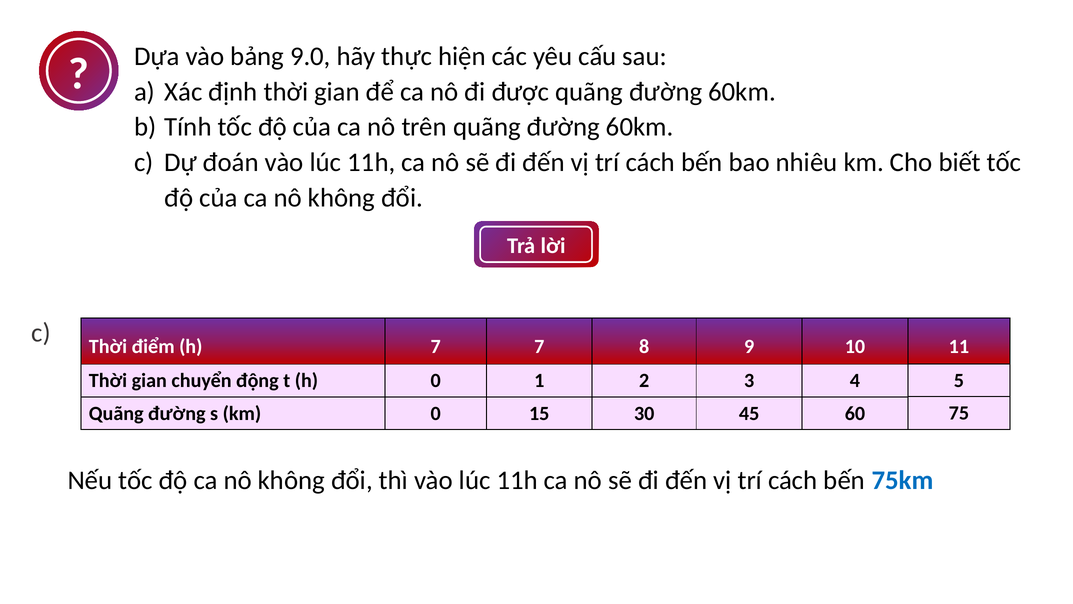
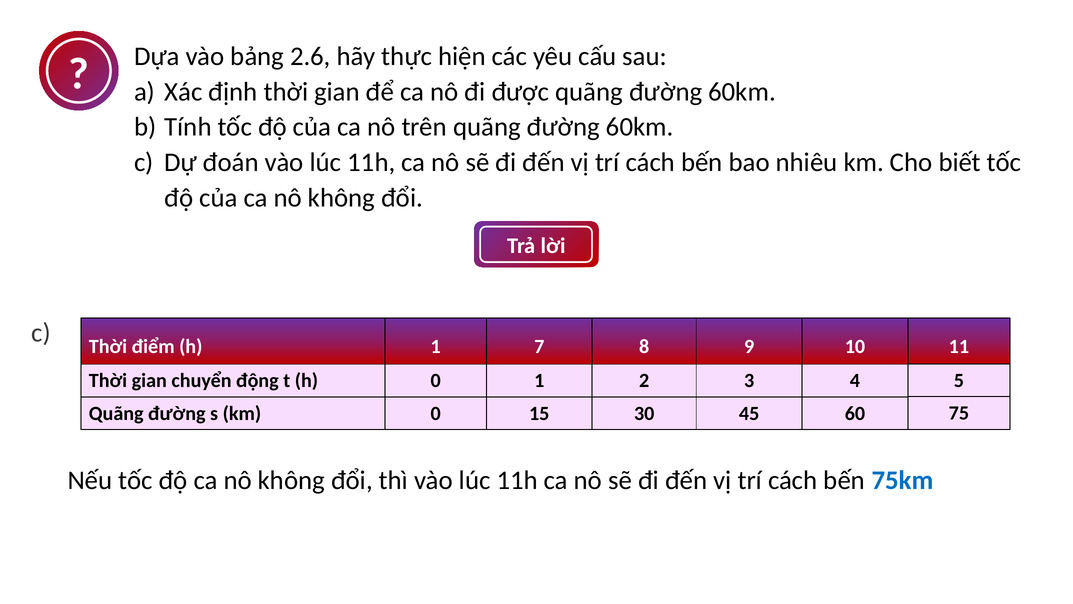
9.0: 9.0 -> 2.6 (310, 56)
h 7: 7 -> 1 (436, 346)
